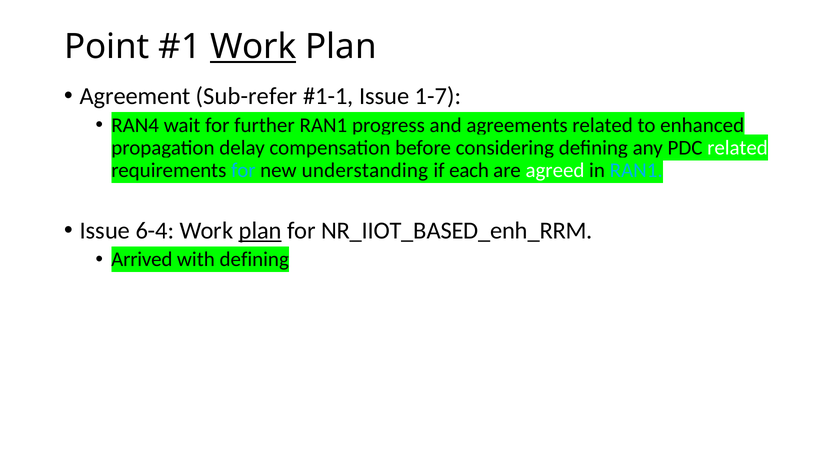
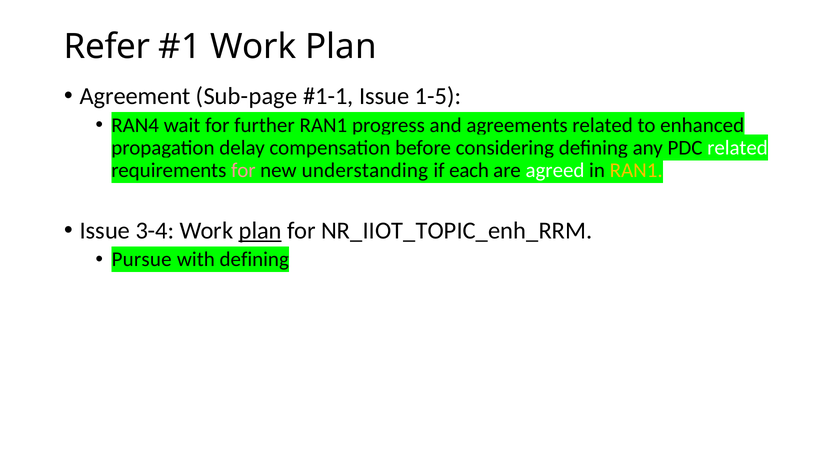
Point: Point -> Refer (107, 47)
Work underline: present -> none (253, 47)
Sub-refer: Sub-refer -> Sub-page (247, 96)
1-7: 1-7 -> 1-5 (438, 96)
for colour: light blue -> pink (243, 171)
RAN1 colour: light blue -> yellow (636, 171)
6-4: 6-4 -> 3-4 (155, 231)
NR_IIOT_BASED_enh_RRM: NR_IIOT_BASED_enh_RRM -> NR_IIOT_TOPIC_enh_RRM (457, 231)
Arrived: Arrived -> Pursue (142, 260)
